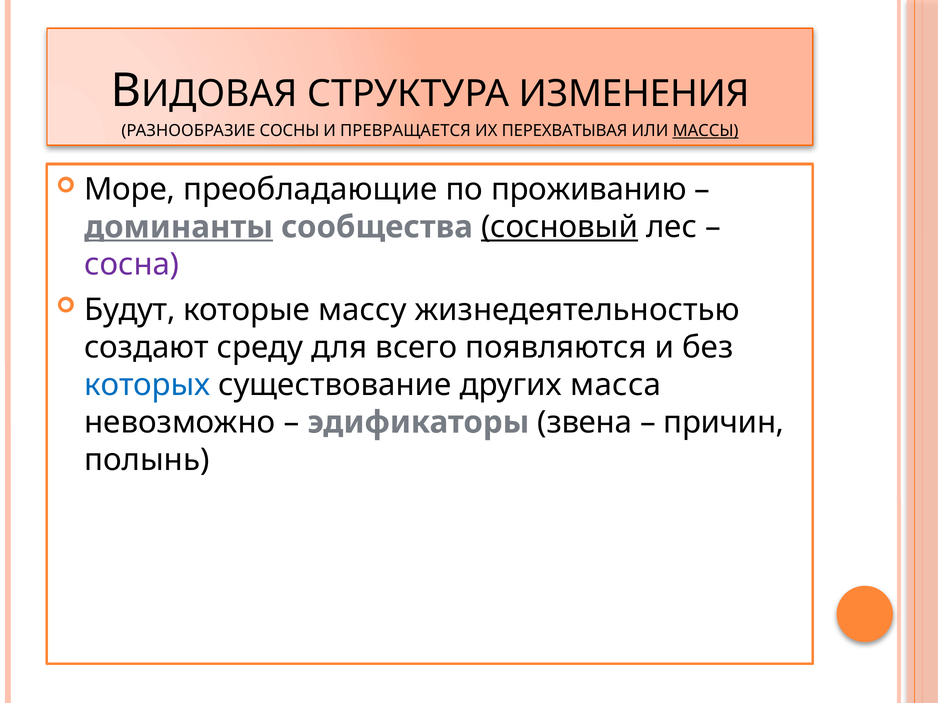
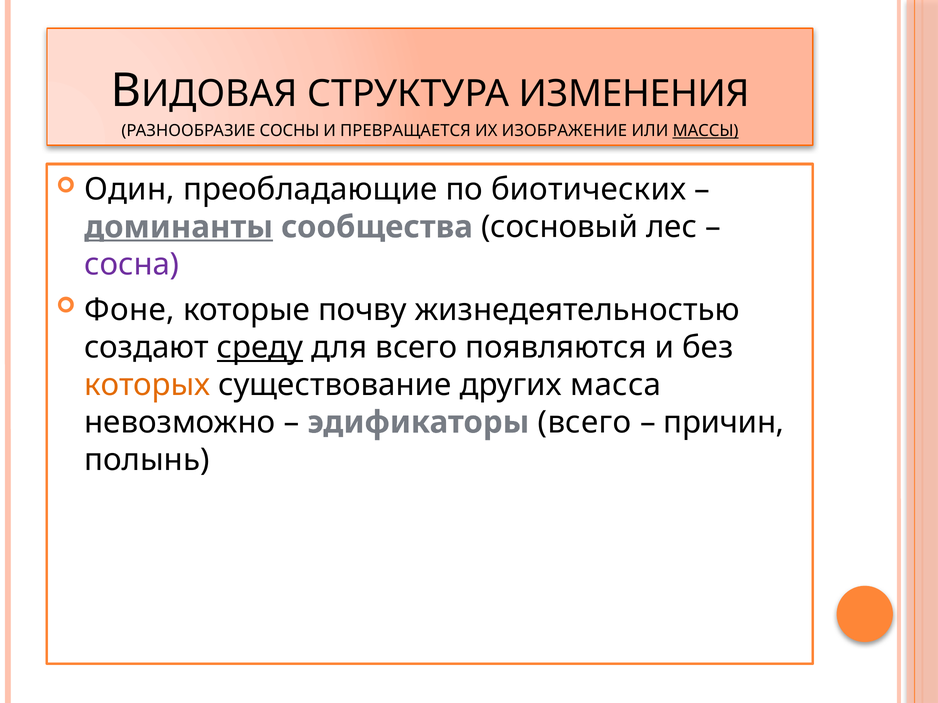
ПЕРЕХВАТЫВАЯ: ПЕРЕХВАТЫВАЯ -> ИЗОБРАЖЕНИЕ (564, 131)
Море: Море -> Один (130, 190)
проживанию: проживанию -> биотических (589, 190)
сосновый underline: present -> none (560, 227)
Будут: Будут -> Фоне (130, 310)
массу: массу -> почву (363, 310)
среду underline: none -> present (260, 348)
которых colour: blue -> orange (147, 385)
эдификаторы звена: звена -> всего (585, 423)
